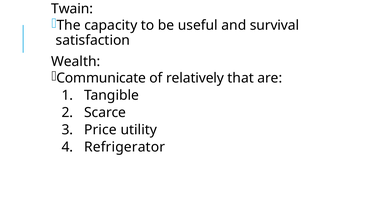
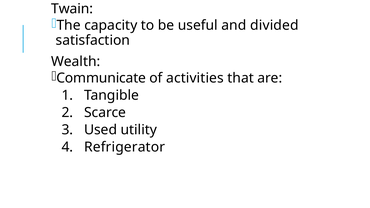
survival: survival -> divided (274, 25)
relatively: relatively -> activities (195, 78)
Price: Price -> Used (101, 130)
